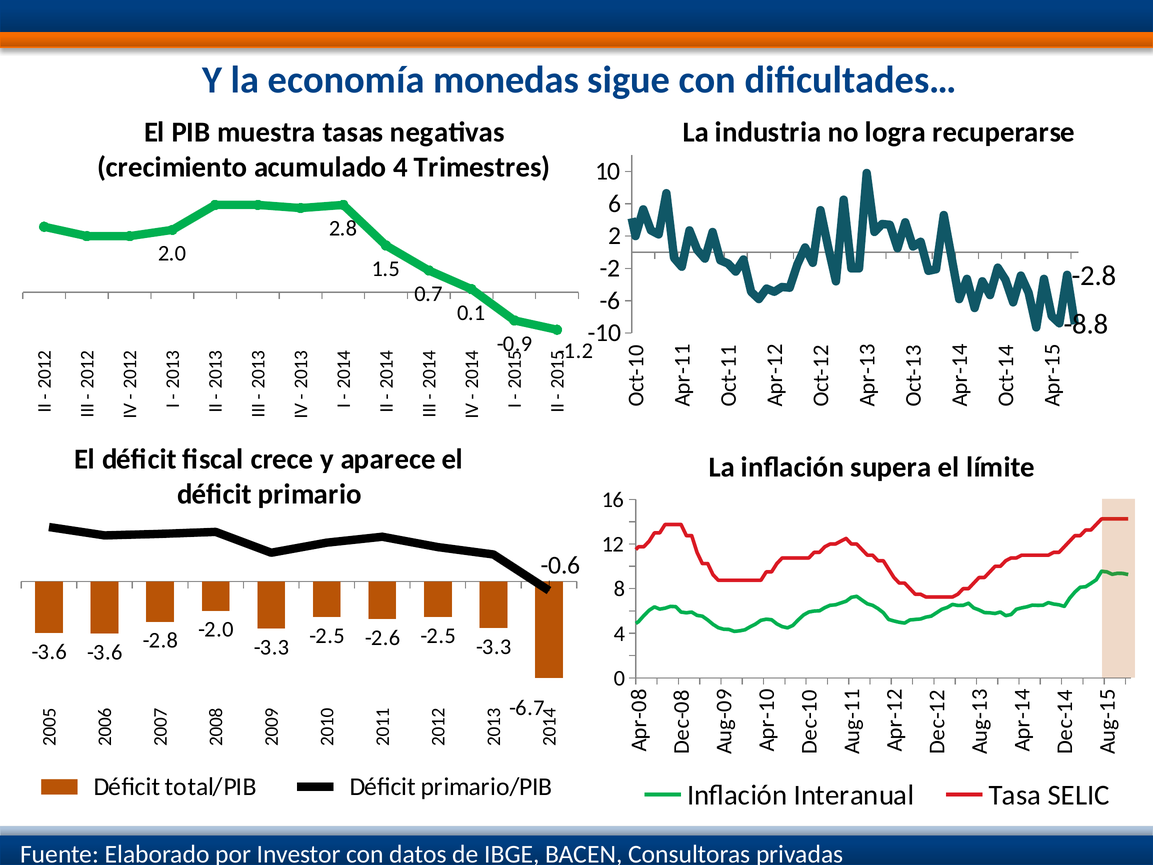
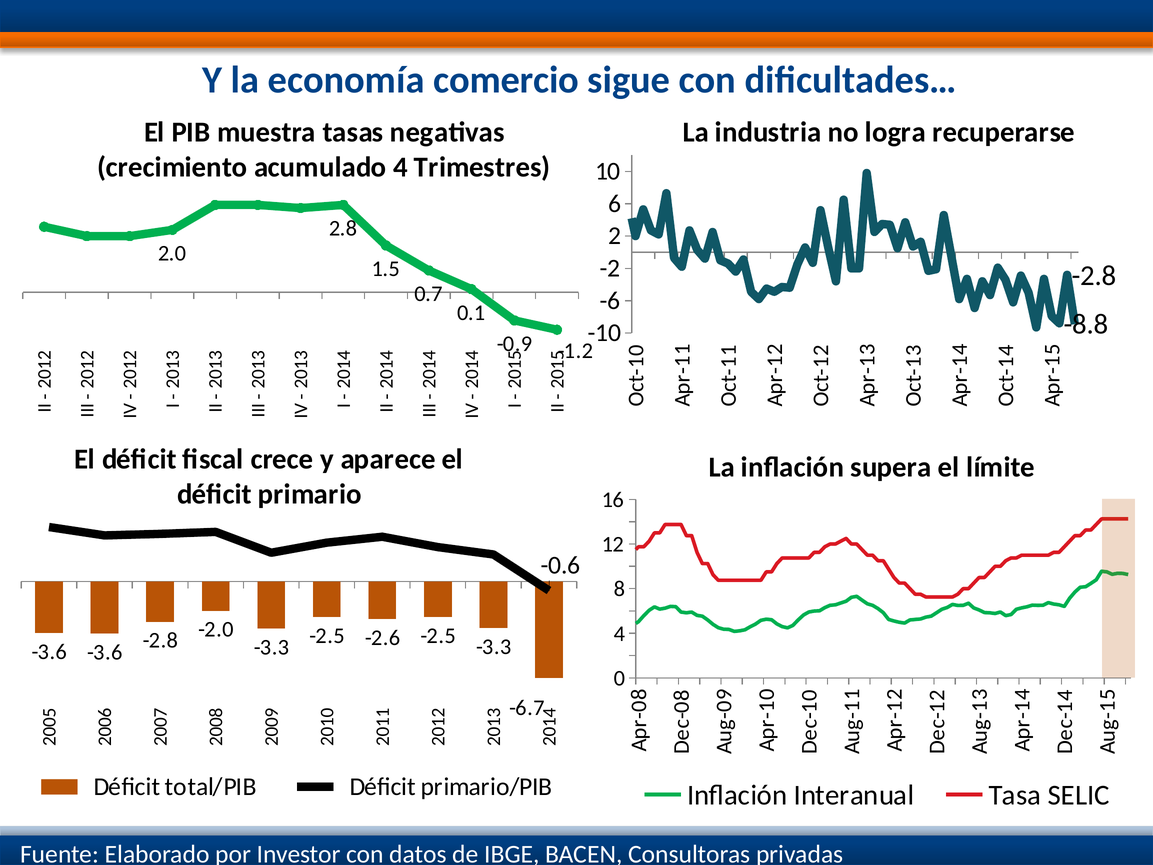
monedas: monedas -> comercio (506, 80)
